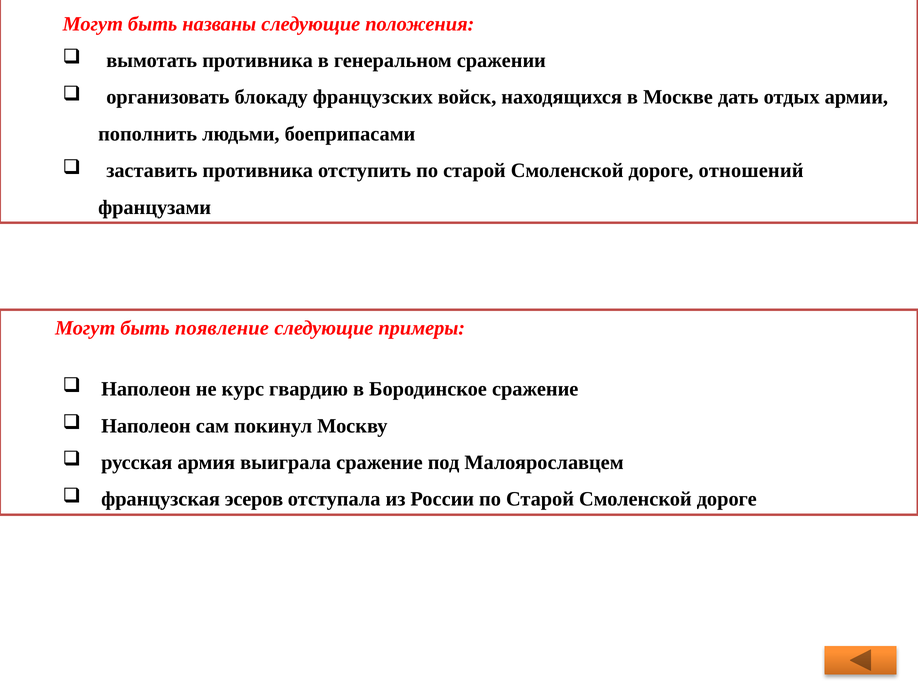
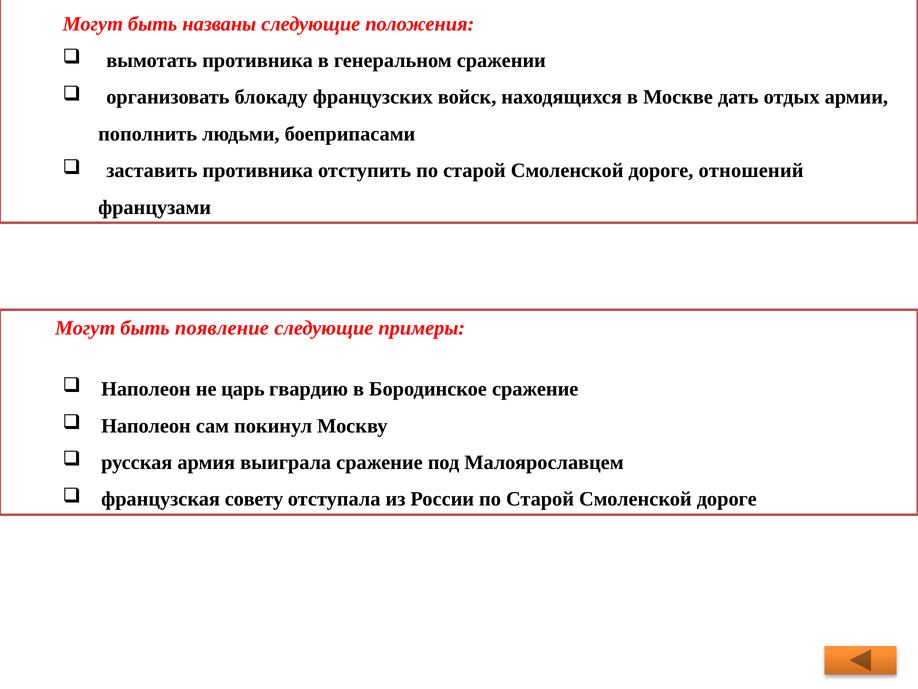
курс: курс -> царь (243, 389)
эсеров: эсеров -> совету (254, 499)
